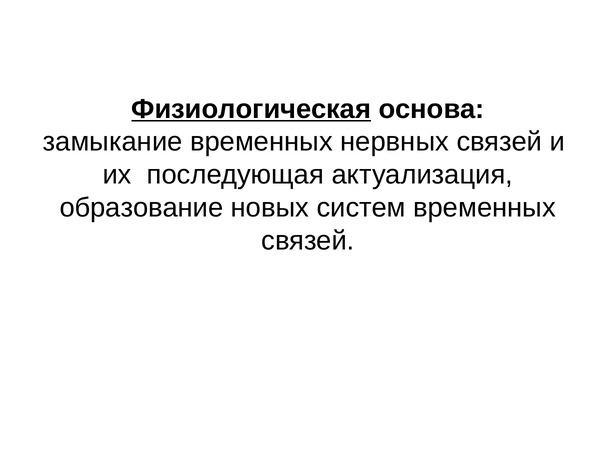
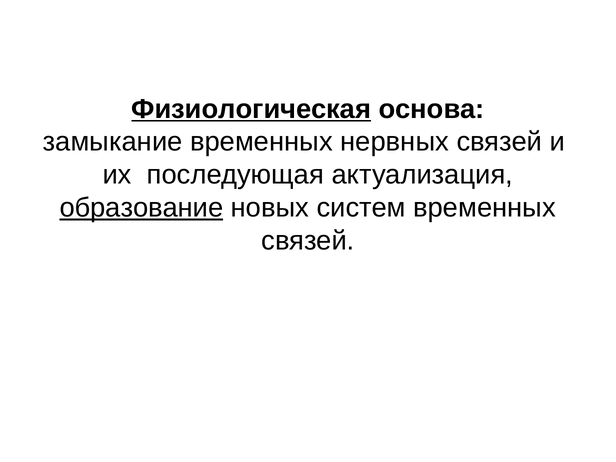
образование underline: none -> present (141, 208)
